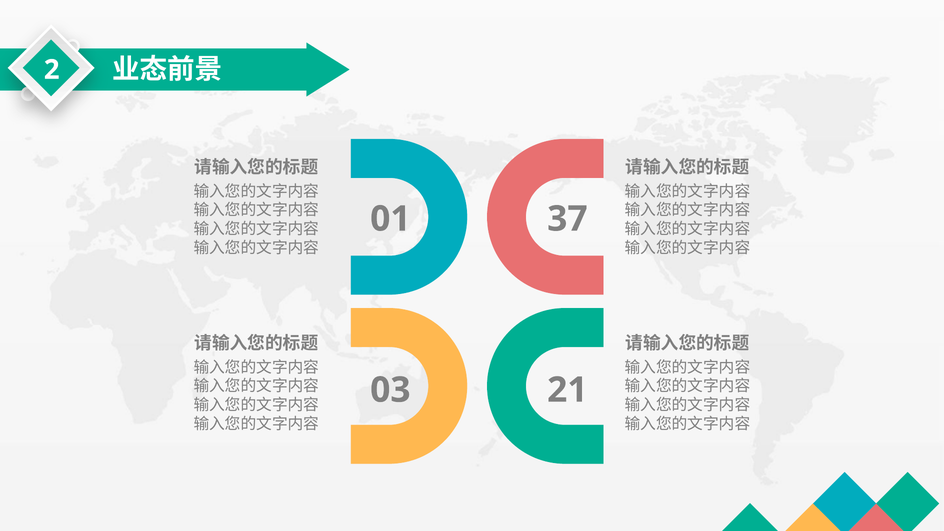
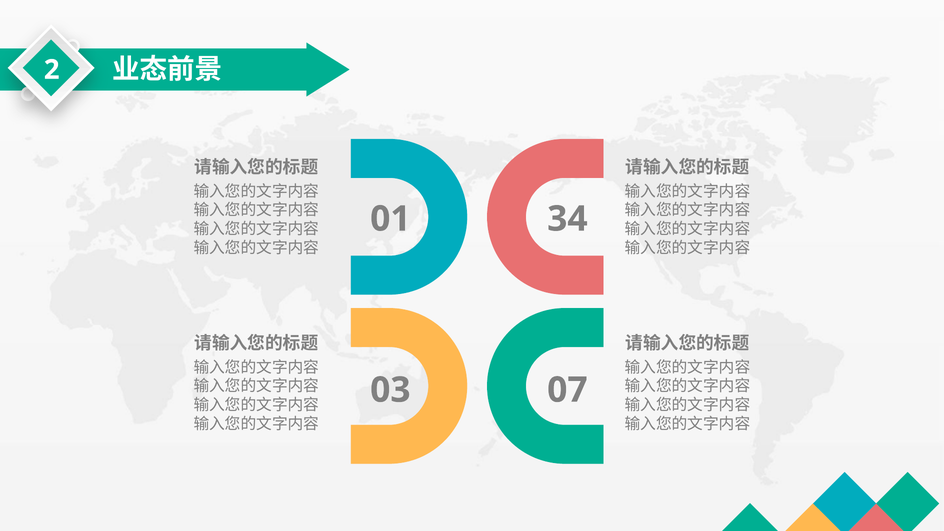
37: 37 -> 34 (567, 219)
21: 21 -> 07 (567, 390)
